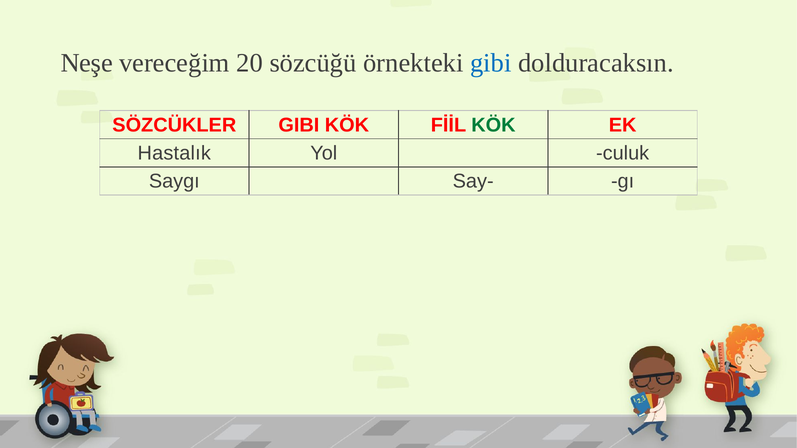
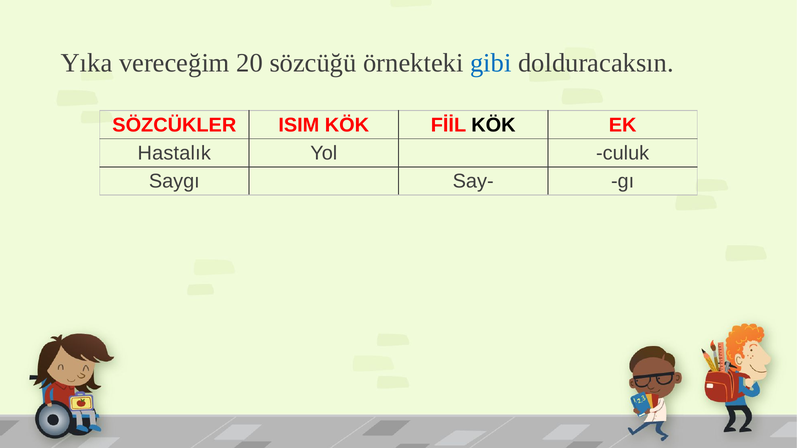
Neşe: Neşe -> Yıka (87, 63)
SÖZCÜKLER GIBI: GIBI -> ISIM (299, 125)
KÖK colour: green -> black (493, 125)
